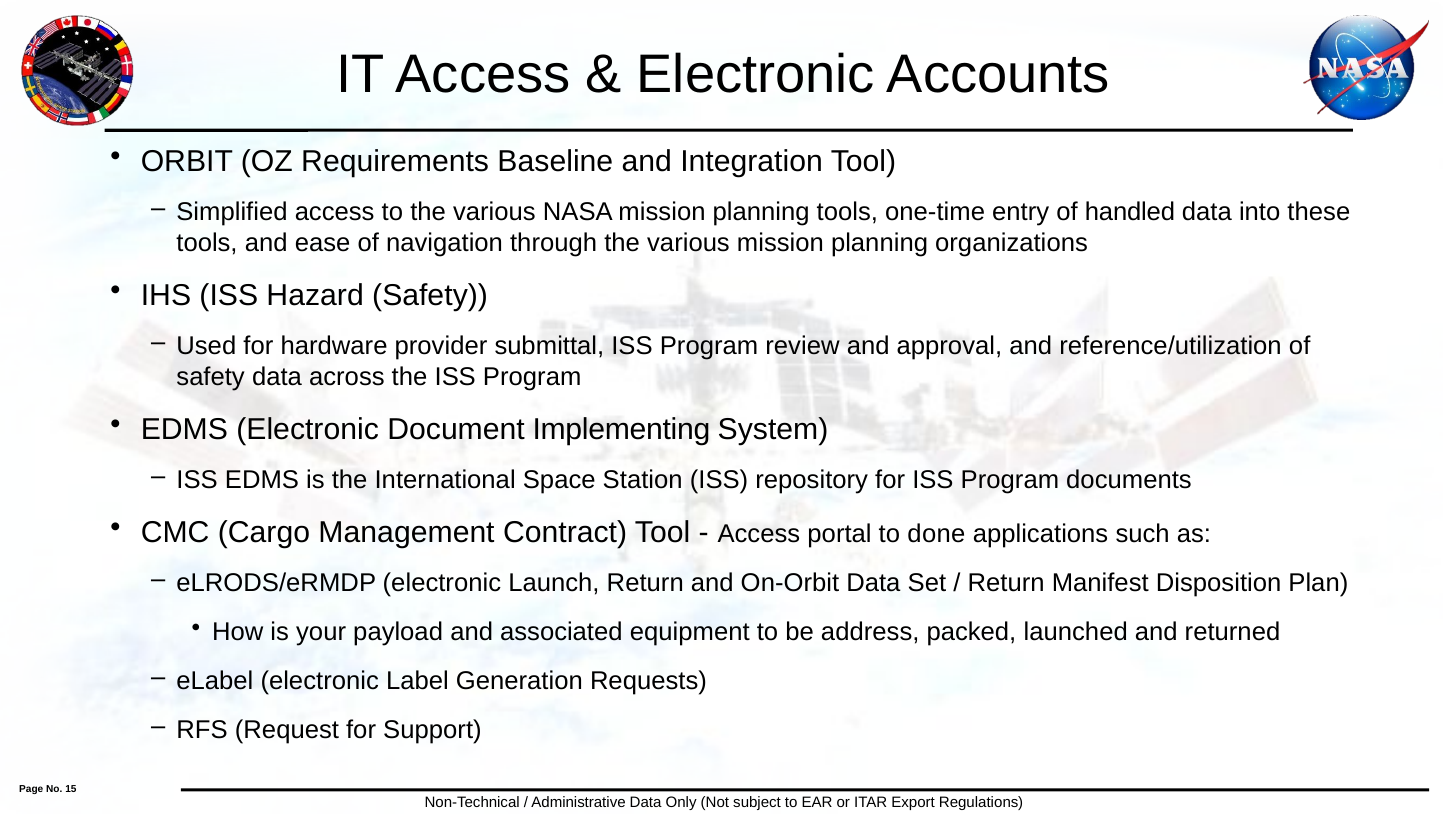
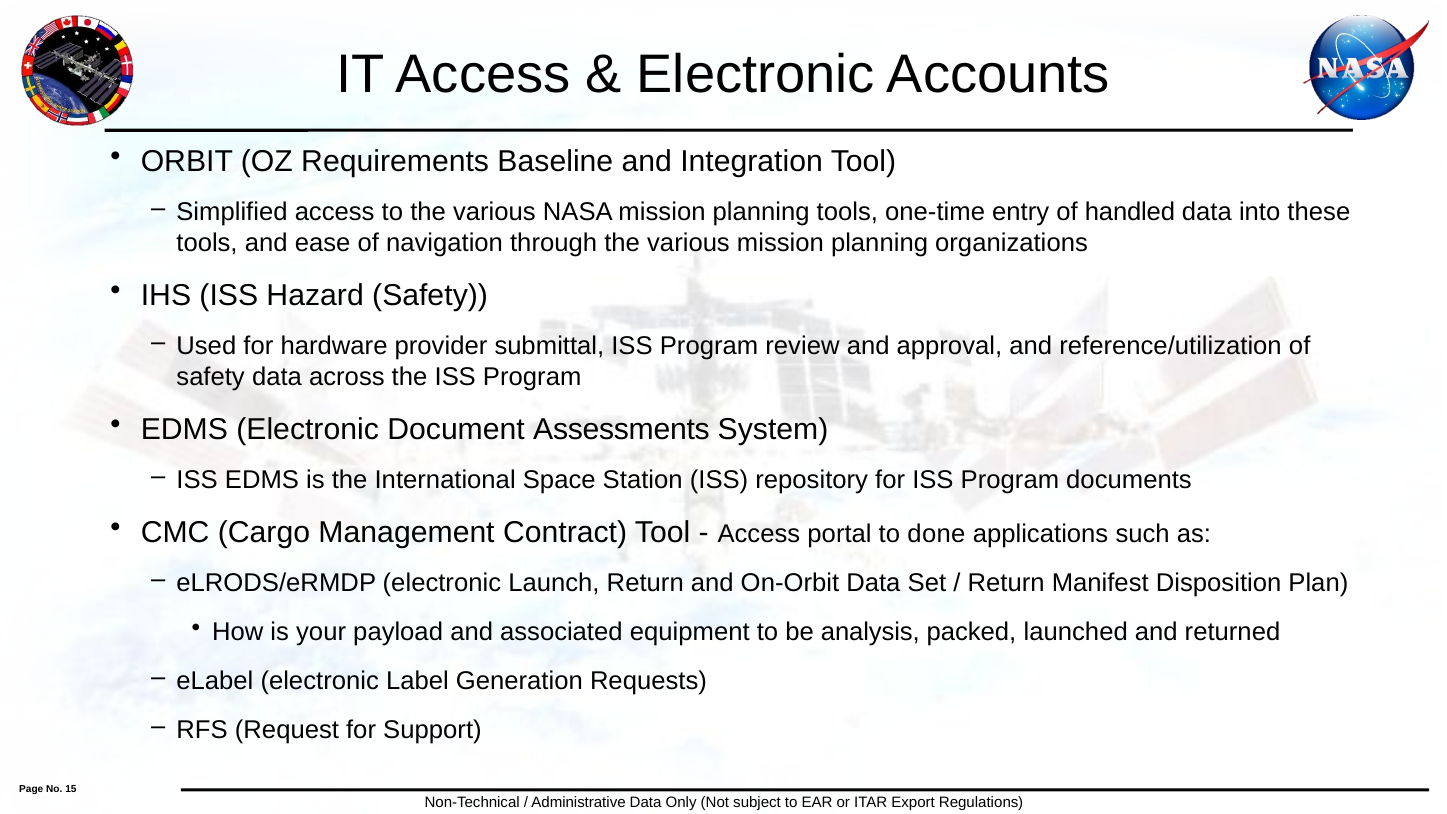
Implementing: Implementing -> Assessments (621, 429)
address: address -> analysis (870, 632)
